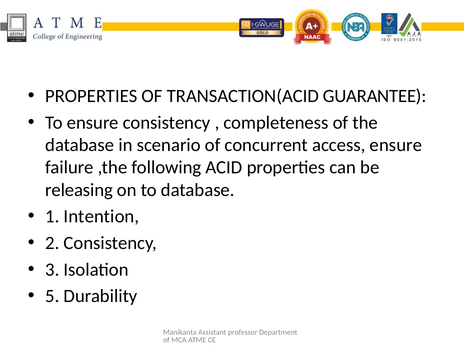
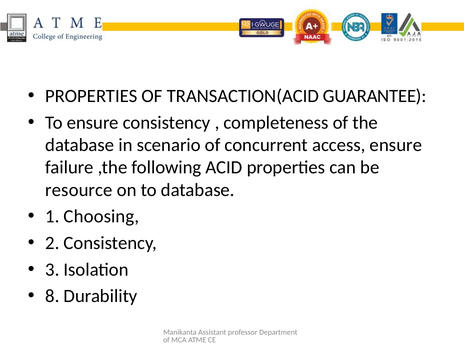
releasing: releasing -> resource (79, 190)
Intention: Intention -> Choosing (101, 216)
5: 5 -> 8 (52, 296)
